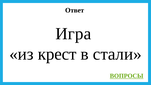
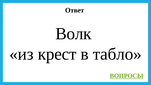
Игра: Игра -> Волк (73, 34)
стали: стали -> табло (117, 54)
